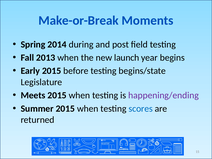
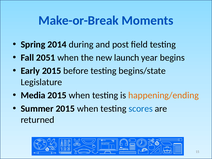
2013: 2013 -> 2051 (46, 58)
Meets: Meets -> Media (33, 95)
happening/ending colour: purple -> orange (164, 95)
